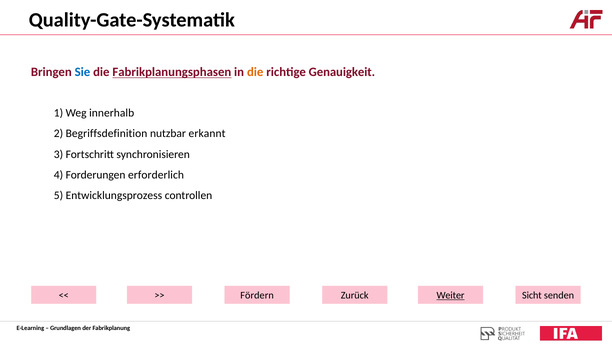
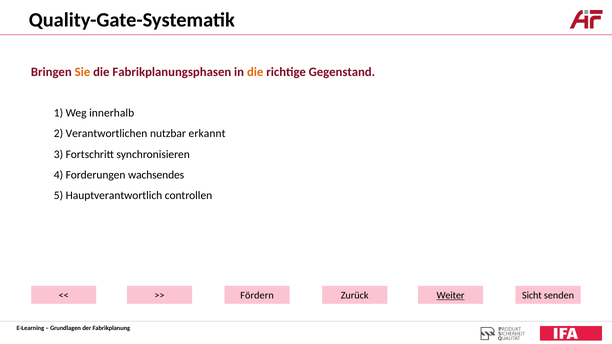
Sie colour: blue -> orange (82, 72)
Fabrikplanungsphasen underline: present -> none (172, 72)
Genauigkeit: Genauigkeit -> Gegenstand (342, 72)
Begriffsdefinition: Begriffsdefinition -> Verantwortlichen (107, 134)
erforderlich: erforderlich -> wachsendes (156, 175)
Entwicklungsprozess: Entwicklungsprozess -> Hauptverantwortlich (114, 196)
